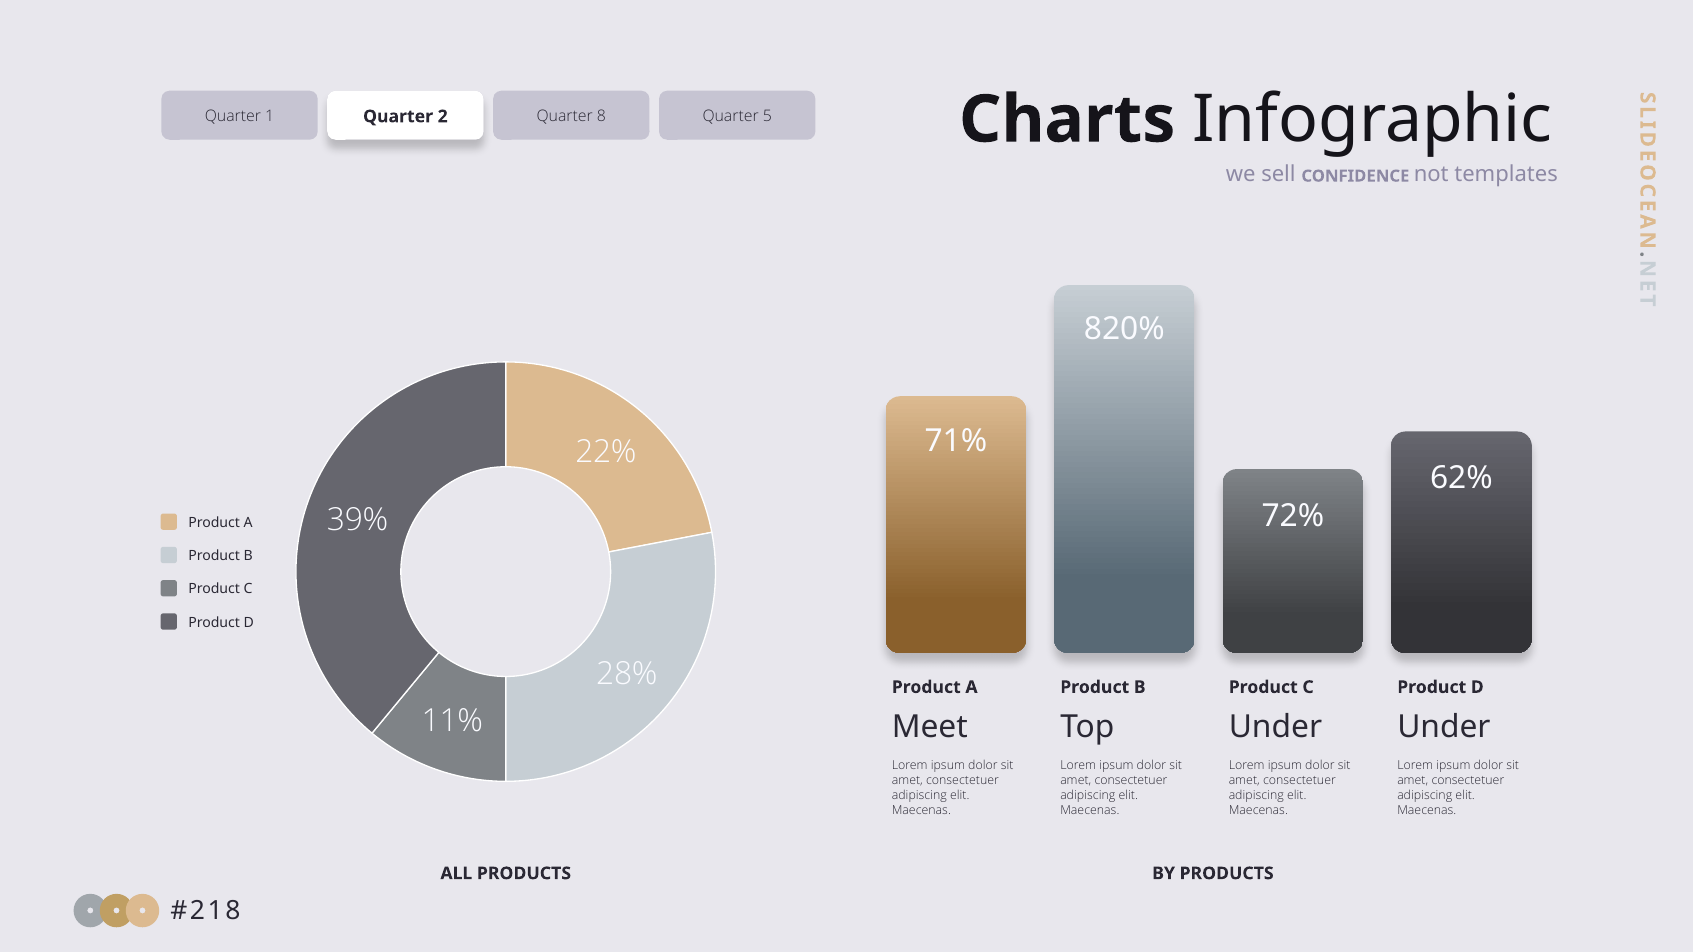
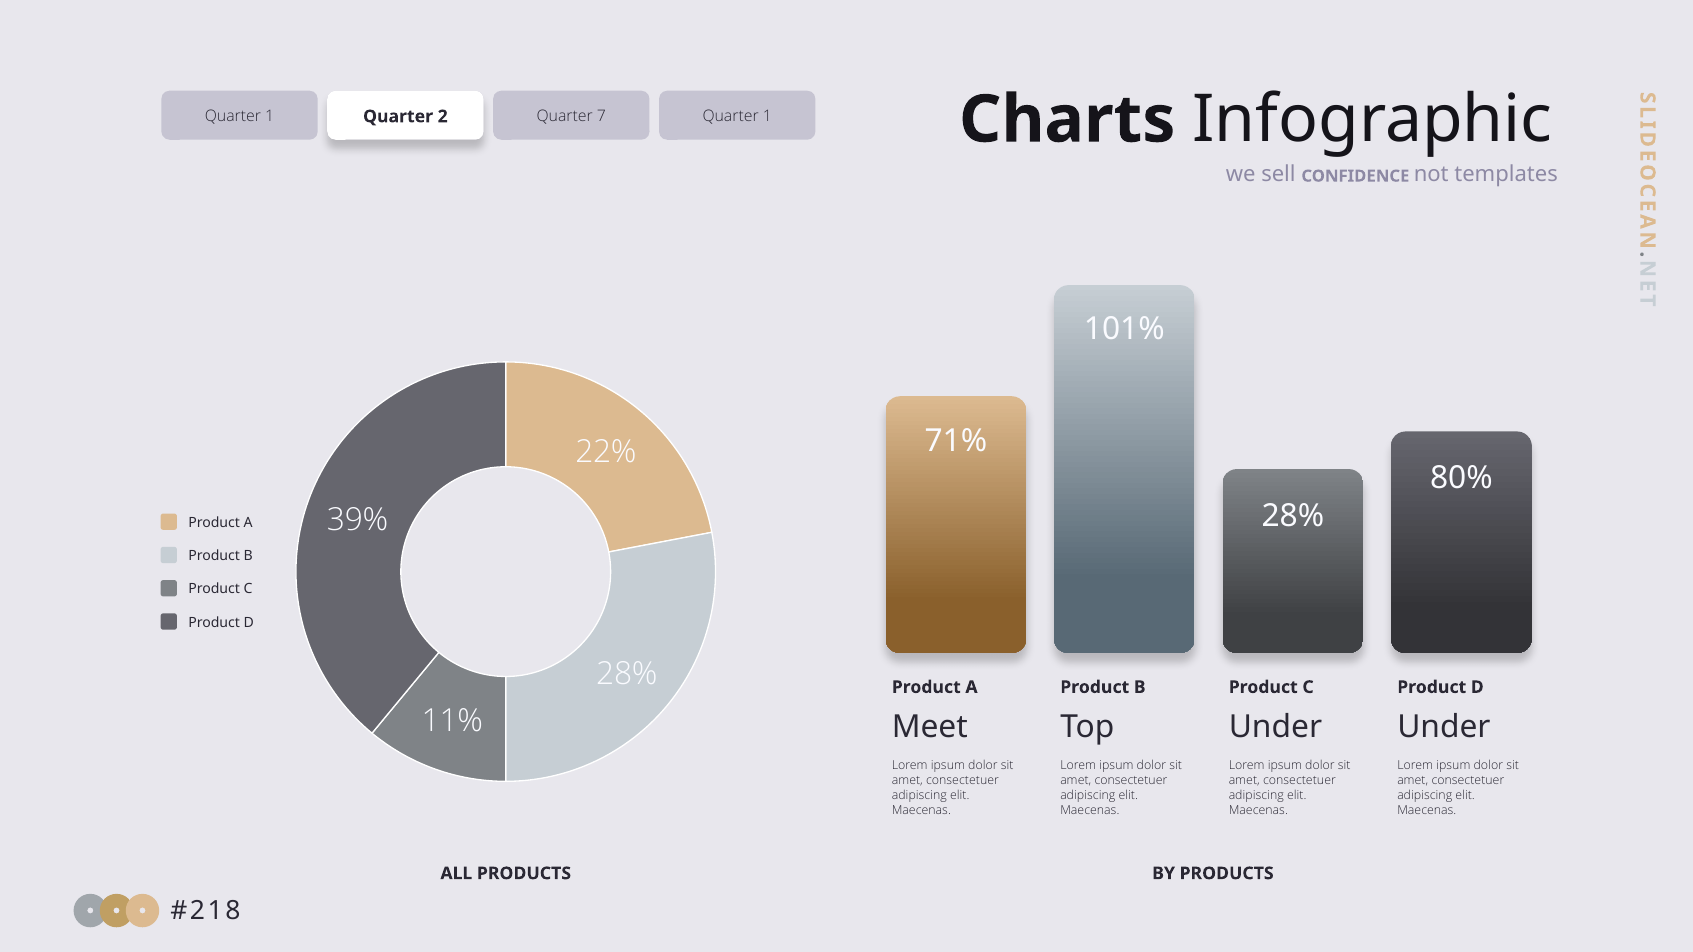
8: 8 -> 7 (601, 116)
5: 5 -> 1 (767, 116)
820%: 820% -> 101% (1124, 329)
62%: 62% -> 80% (1461, 478)
72%: 72% -> 28% (1293, 516)
